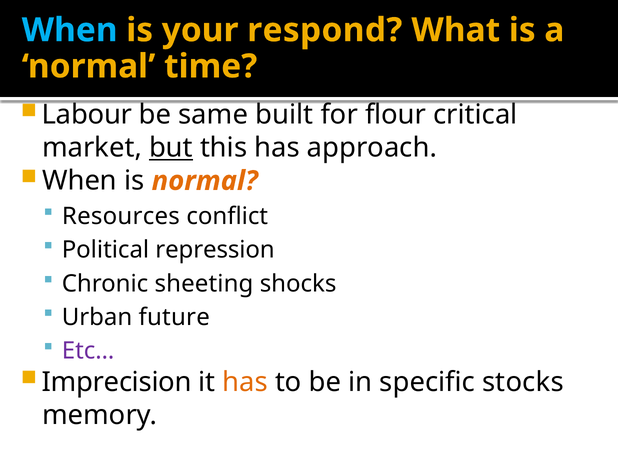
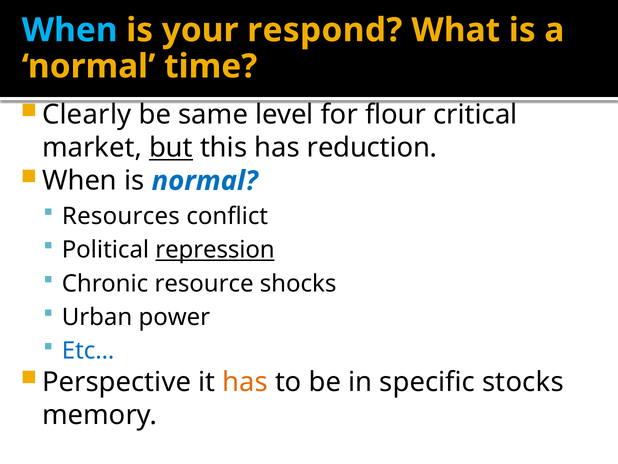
Labour: Labour -> Clearly (87, 115)
built: built -> level (284, 115)
approach: approach -> reduction (372, 148)
normal colour: orange -> blue (205, 181)
repression underline: none -> present (215, 250)
sheeting: sheeting -> resource (204, 283)
future: future -> power (174, 317)
Etc… colour: purple -> blue (88, 351)
Imprecision: Imprecision -> Perspective (117, 382)
